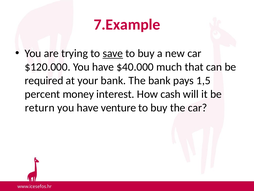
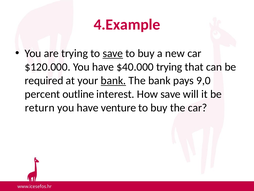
7.Example: 7.Example -> 4.Example (127, 25)
$40.000 much: much -> trying (169, 67)
bank underline: none -> present (113, 80)
1,5: 1,5 -> 9,0 (204, 80)
money: money -> outline (78, 94)
How cash: cash -> save (171, 94)
